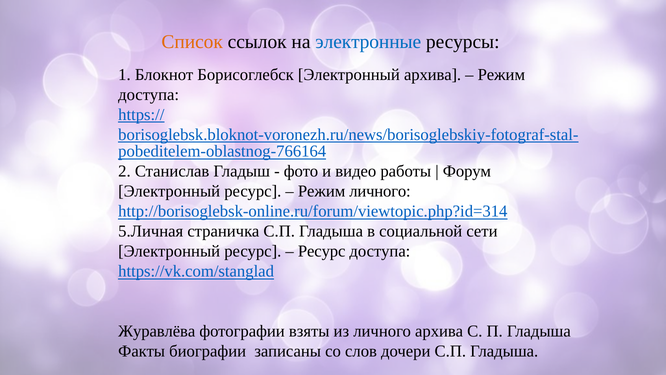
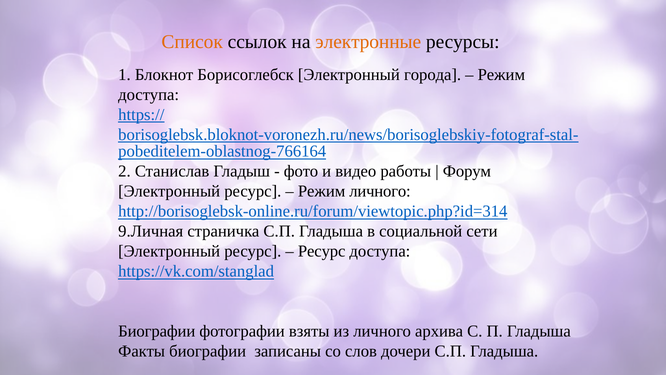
электронные colour: blue -> orange (368, 42)
Электронный архива: архива -> города (433, 75)
5.Личная: 5.Личная -> 9.Личная (151, 231)
Журавлёва: Журавлёва -> Биографии (157, 331)
